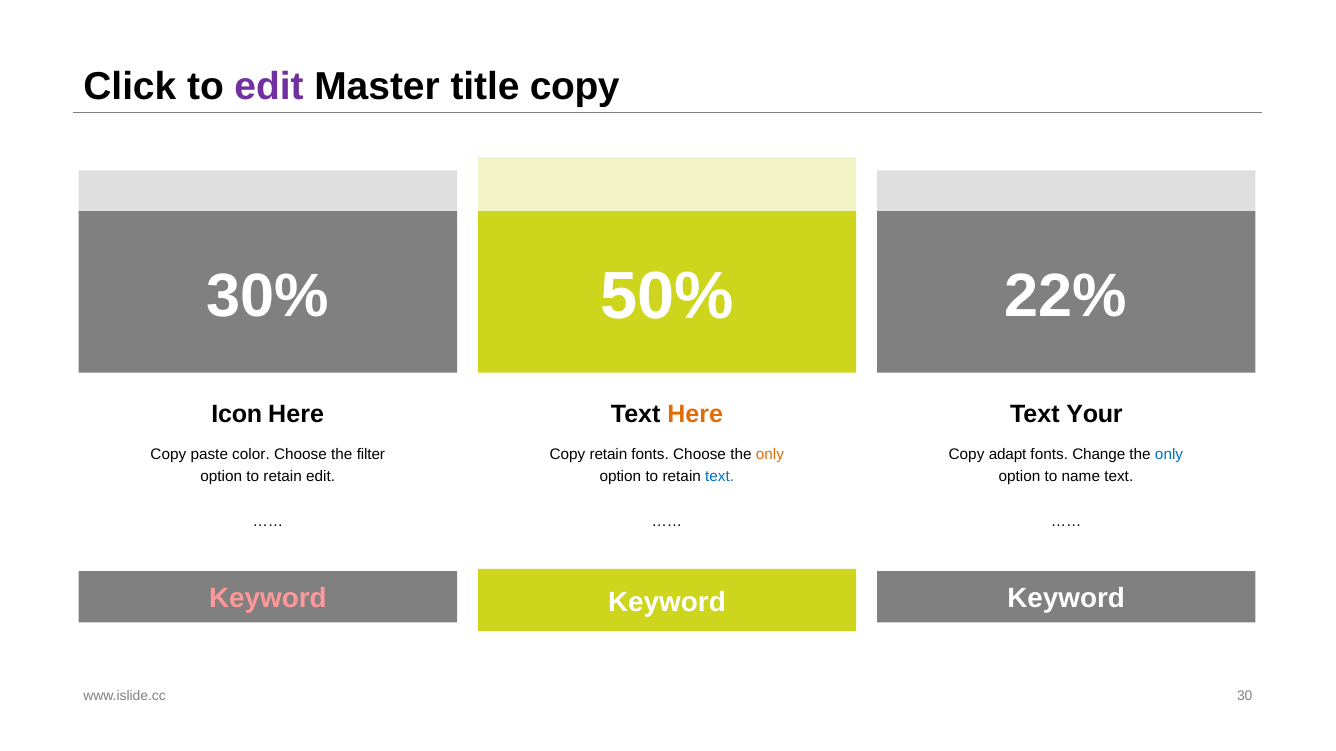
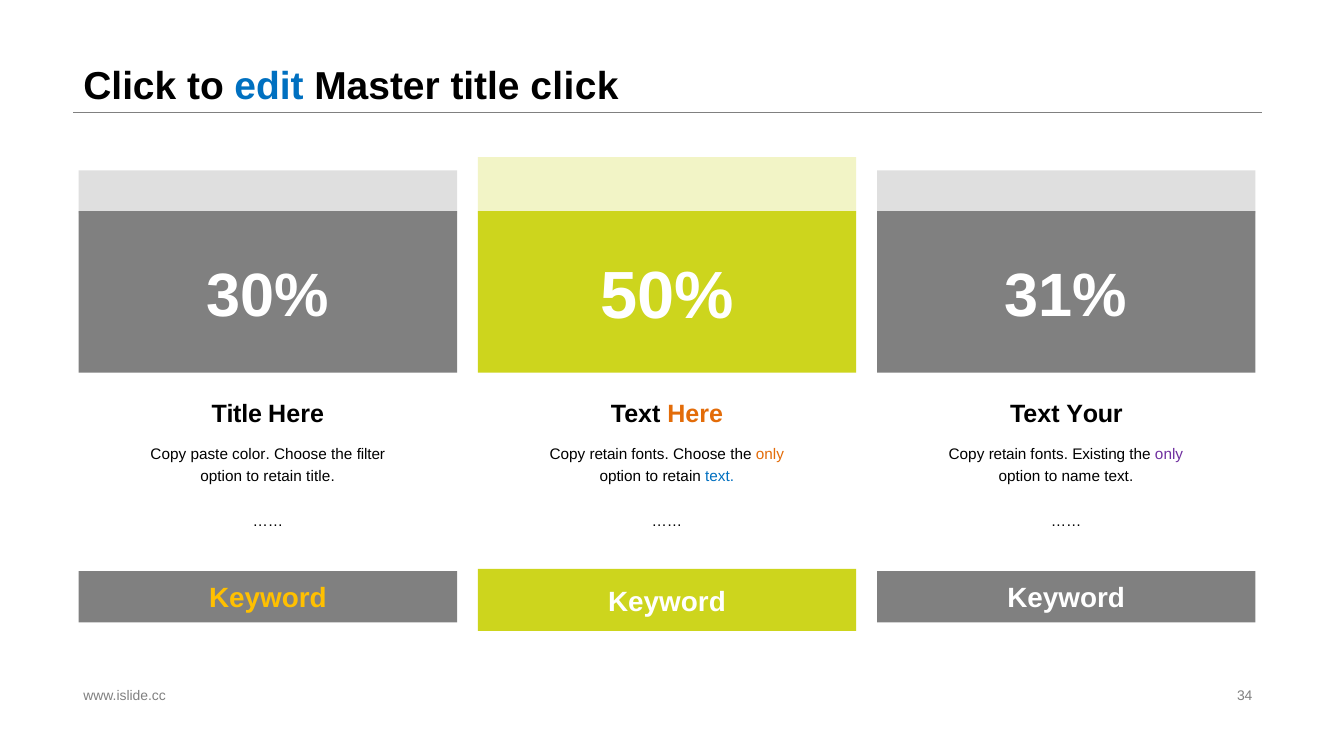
edit colour: purple -> blue (269, 86)
title copy: copy -> click (574, 86)
22%: 22% -> 31% (1066, 296)
Icon: Icon -> Title (237, 415)
adapt: adapt -> retain (1008, 455)
Change: Change -> Existing (1099, 455)
only colour: blue -> purple (1169, 455)
retain edit: edit -> title (320, 477)
Keyword colour: pink -> yellow (268, 599)
30: 30 -> 34 (1245, 696)
